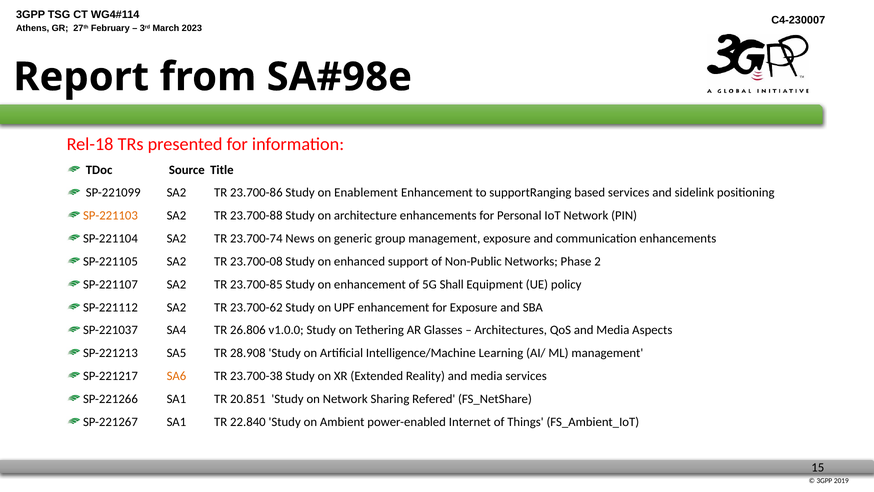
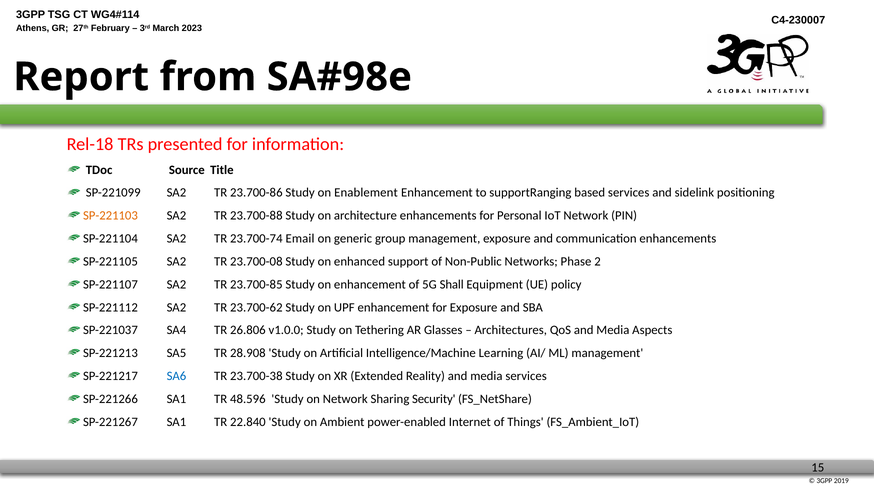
News: News -> Email (300, 238)
SA6 colour: orange -> blue (176, 376)
20.851: 20.851 -> 48.596 (248, 399)
Refered: Refered -> Security (434, 399)
